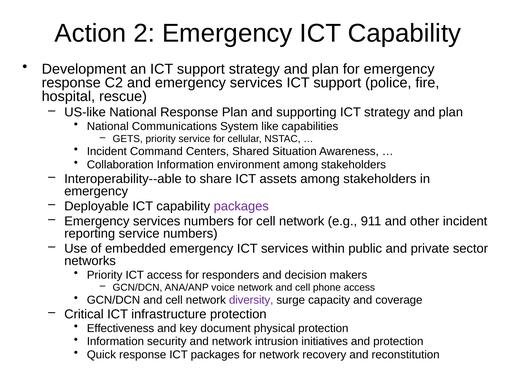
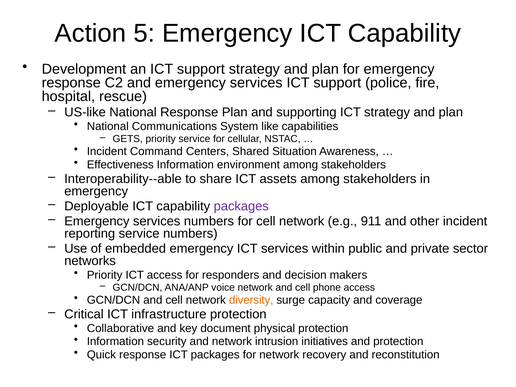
2: 2 -> 5 (144, 33)
Collaboration: Collaboration -> Effectiveness (120, 165)
diversity colour: purple -> orange (251, 300)
Effectiveness: Effectiveness -> Collaborative (120, 328)
